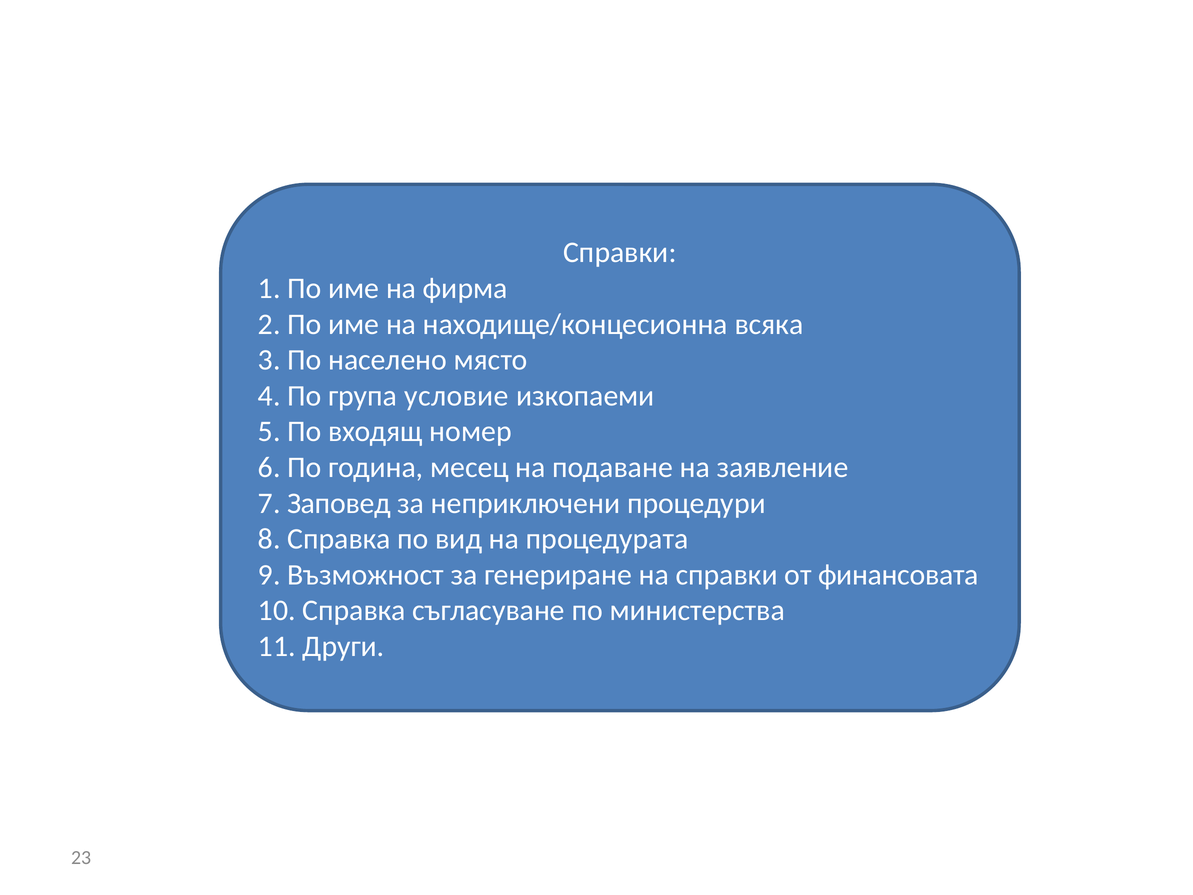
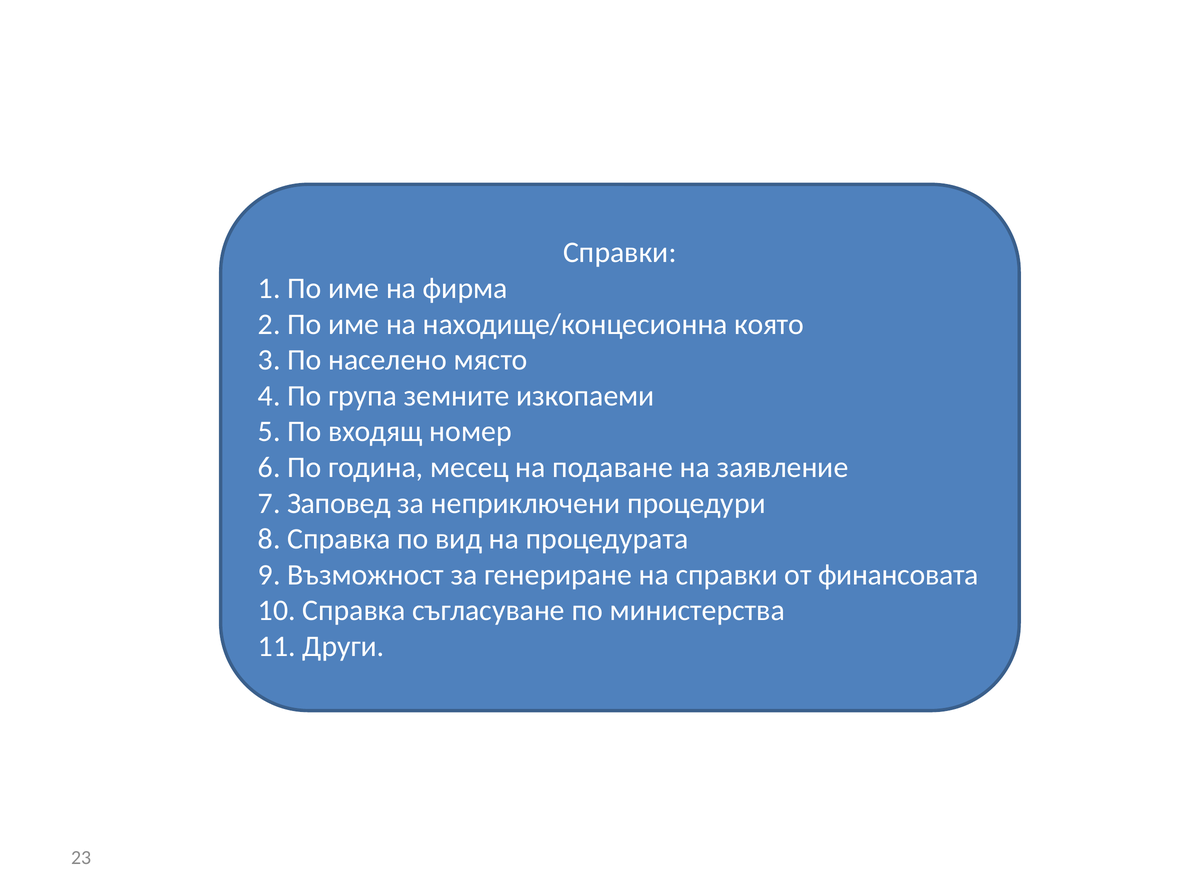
всяка: всяка -> която (769, 324)
условие: условие -> земните (457, 396)
